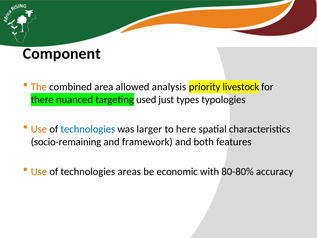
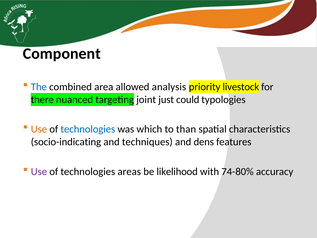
The colour: orange -> blue (39, 87)
used: used -> joint (146, 100)
types: types -> could (188, 100)
larger: larger -> which (149, 129)
here: here -> than (186, 129)
socio-remaining: socio-remaining -> socio-indicating (66, 142)
framework: framework -> techniques (147, 142)
both: both -> dens (204, 142)
Use colour: orange -> purple (39, 171)
economic: economic -> likelihood (177, 171)
80-80%: 80-80% -> 74-80% (238, 171)
